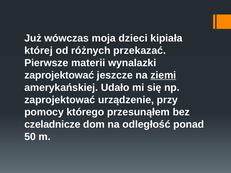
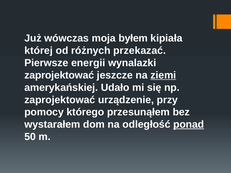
dzieci: dzieci -> byłem (133, 38)
materii: materii -> energii (88, 63)
czeladnicze: czeladnicze -> wystarałem (52, 125)
ponad underline: none -> present (189, 125)
